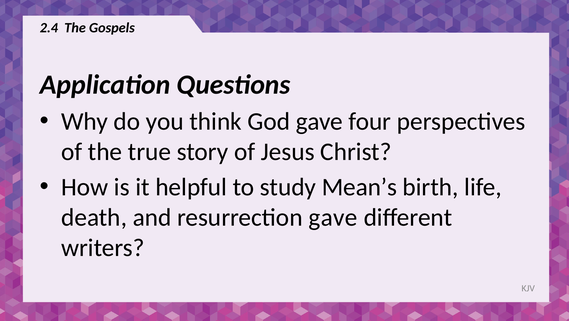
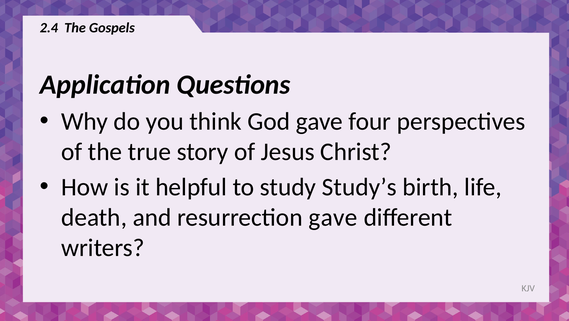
Mean’s: Mean’s -> Study’s (359, 187)
